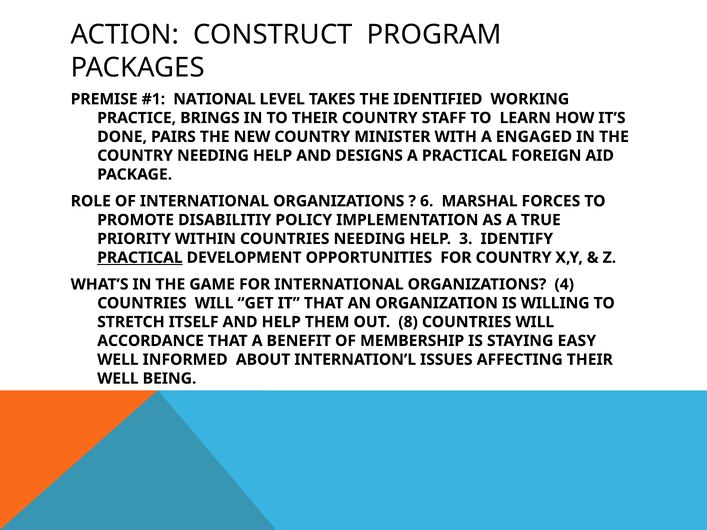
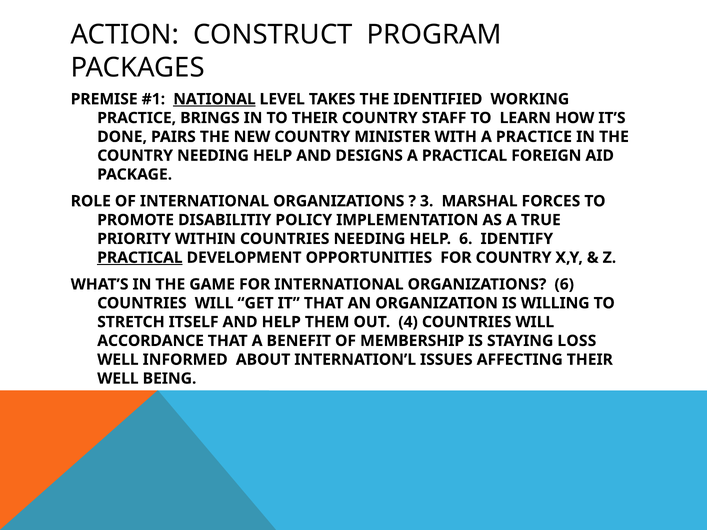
NATIONAL underline: none -> present (214, 99)
A ENGAGED: ENGAGED -> PRACTICE (534, 137)
6: 6 -> 3 (427, 201)
HELP 3: 3 -> 6 (466, 239)
ORGANIZATIONS 4: 4 -> 6 (564, 284)
8: 8 -> 4 (408, 322)
EASY: EASY -> LOSS (577, 341)
